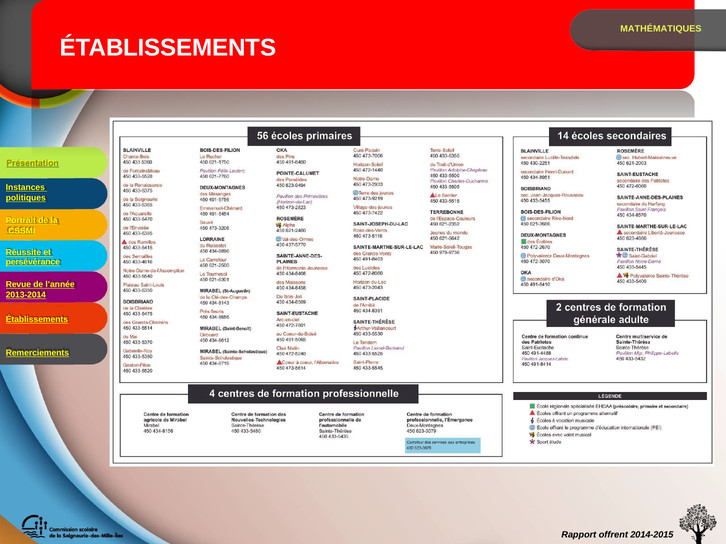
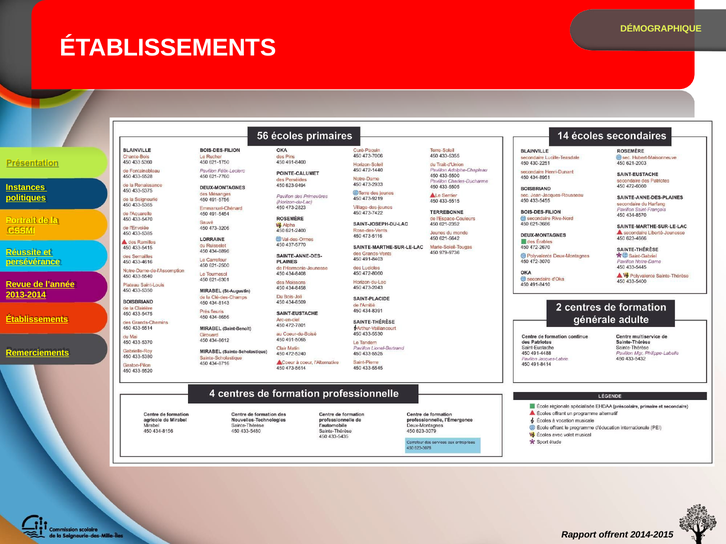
MATHÉMATIQUES: MATHÉMATIQUES -> DÉMOGRAPHIQUE (661, 29)
